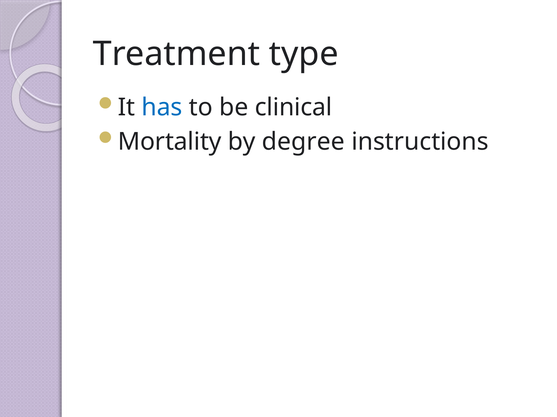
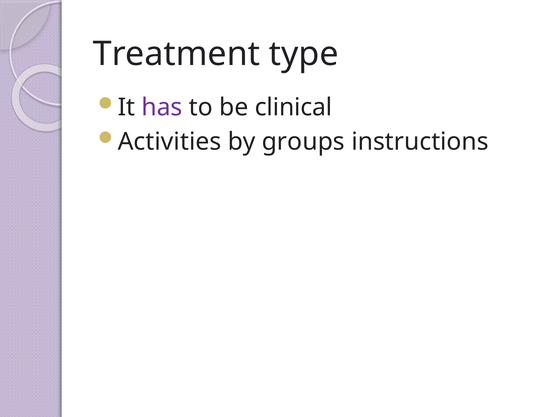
has colour: blue -> purple (162, 108)
Mortality: Mortality -> Activities (170, 142)
degree: degree -> groups (303, 142)
